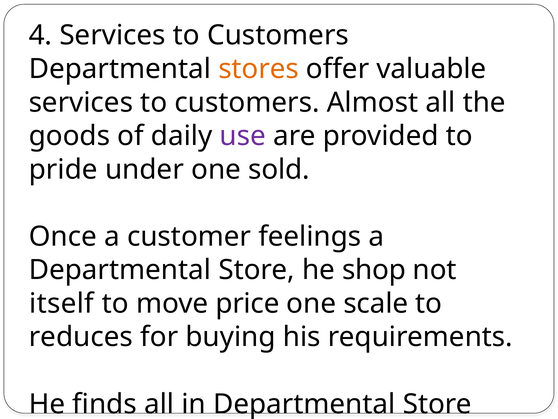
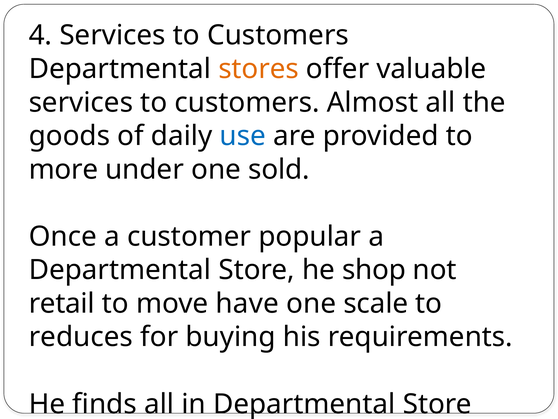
use colour: purple -> blue (243, 136)
pride: pride -> more (63, 169)
feelings: feelings -> popular (310, 236)
itself: itself -> retail (62, 303)
price: price -> have (247, 303)
